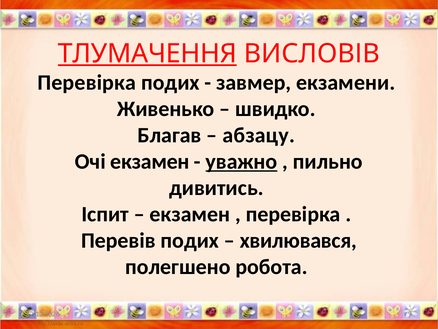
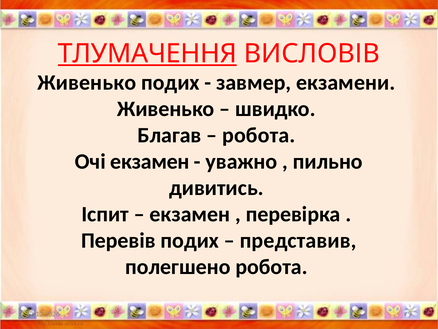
Перевірка: Перевірка -> Живенько (87, 82)
абзацу: абзацу -> робота (259, 135)
уважно underline: present -> none (241, 161)
хвилювався: хвилювався -> представив (298, 240)
